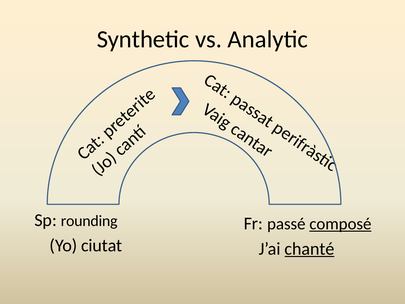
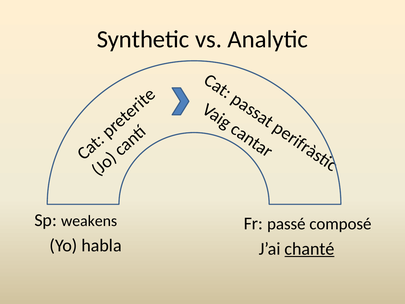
rounding: rounding -> weakens (89, 221)
composé underline: present -> none (340, 224)
ciutat: ciutat -> habla (102, 245)
